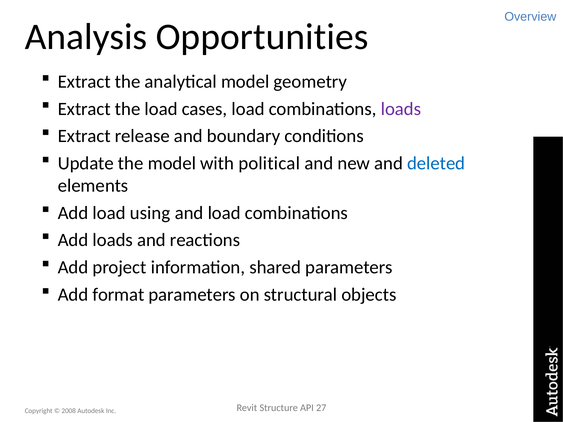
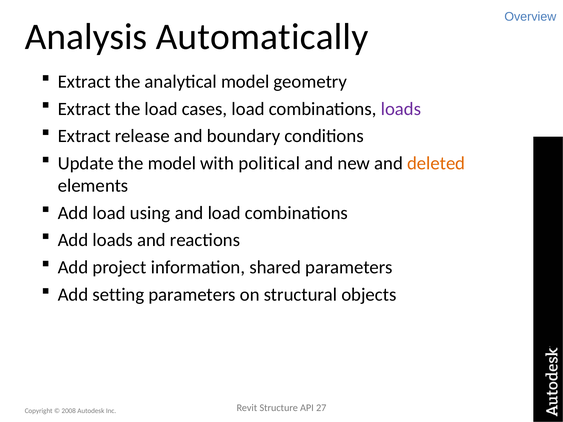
Opportunities: Opportunities -> Automatically (262, 37)
deleted colour: blue -> orange (436, 163)
format: format -> setting (118, 295)
